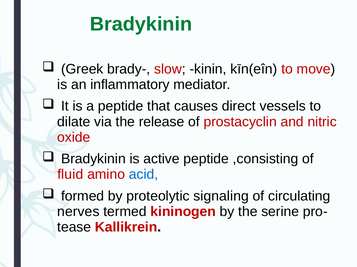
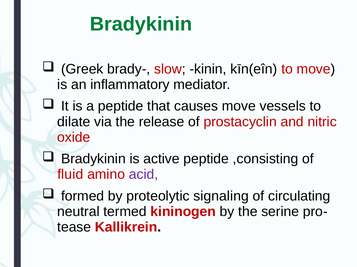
causes direct: direct -> move (239, 106)
acid colour: blue -> purple (144, 175)
nerves: nerves -> neutral (78, 212)
